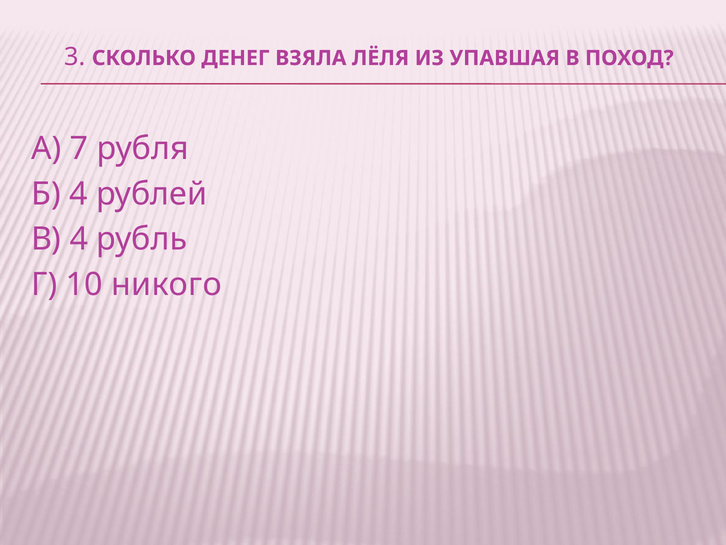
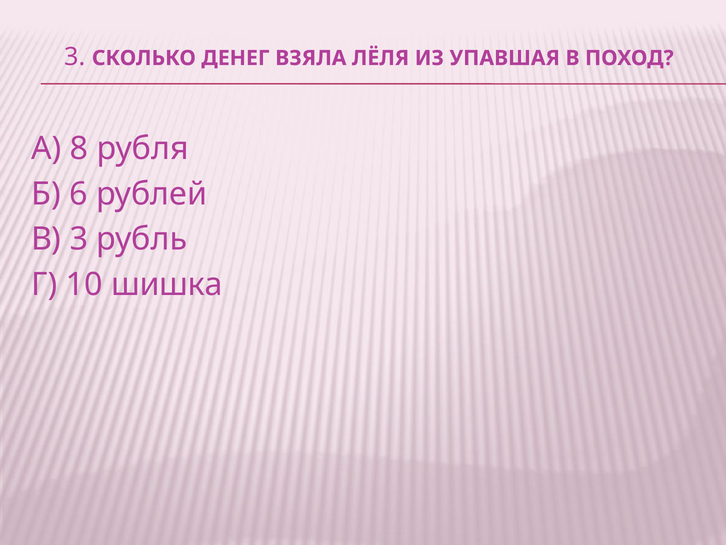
7: 7 -> 8 (79, 149)
Б 4: 4 -> 6 (78, 194)
В 4: 4 -> 3 (79, 239)
никого: никого -> шишка (167, 284)
